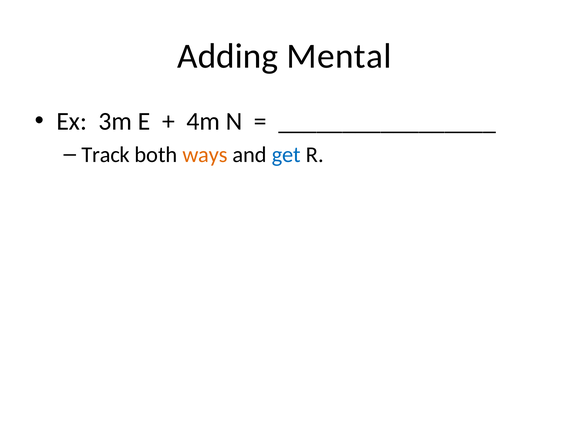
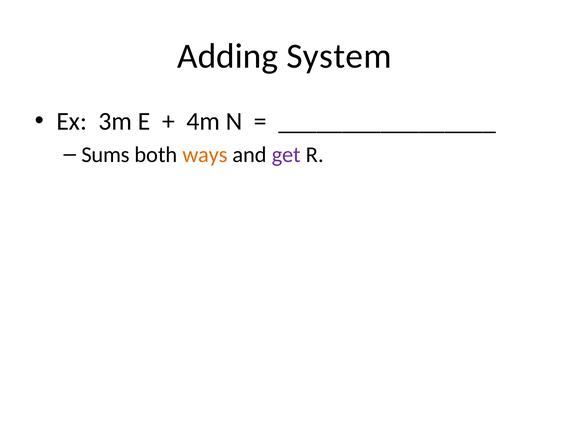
Mental: Mental -> System (339, 56)
Track: Track -> Sums (106, 154)
get colour: blue -> purple (286, 154)
